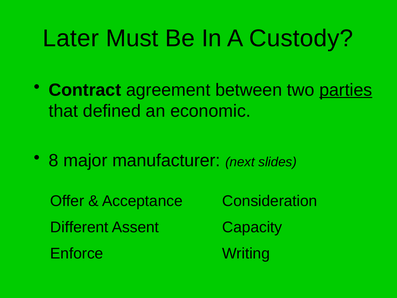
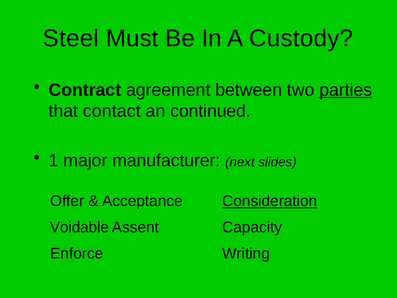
Later: Later -> Steel (71, 38)
defined: defined -> contact (112, 111)
economic: economic -> continued (211, 111)
8: 8 -> 1 (54, 160)
Consideration underline: none -> present (270, 201)
Different: Different -> Voidable (79, 227)
